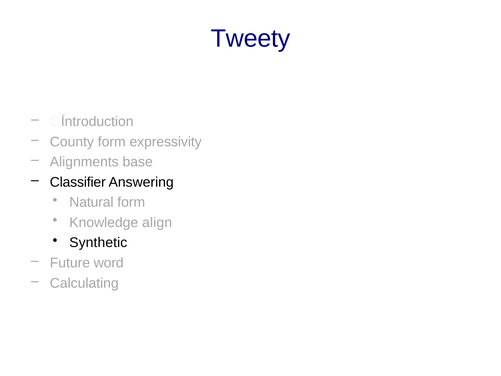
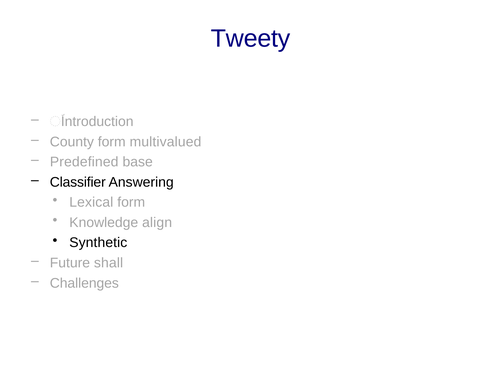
expressivity: expressivity -> multivalued (165, 142)
Alignments: Alignments -> Predefined (84, 162)
Natural: Natural -> Lexical (91, 202)
word: word -> shall (109, 263)
Calculating: Calculating -> Challenges (84, 283)
